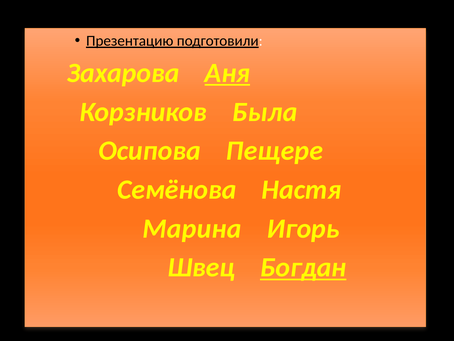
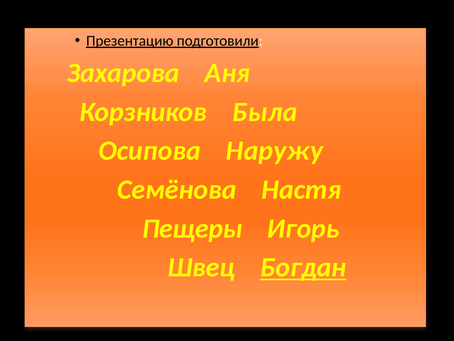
Аня underline: present -> none (227, 73)
Пещере: Пещере -> Наружу (275, 151)
Марина: Марина -> Пещеры (192, 228)
